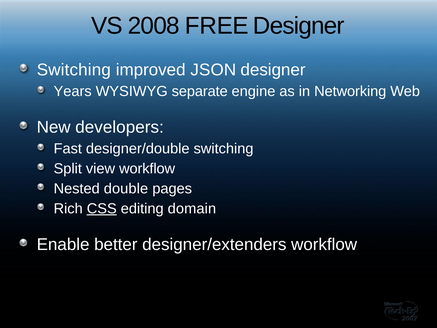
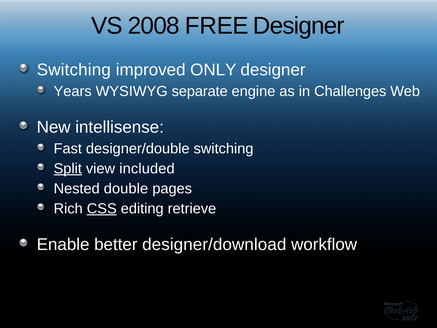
JSON: JSON -> ONLY (213, 70)
Networking: Networking -> Challenges (350, 91)
developers: developers -> intellisense (120, 127)
Split underline: none -> present (68, 168)
view workflow: workflow -> included (147, 168)
domain: domain -> retrieve (192, 208)
designer/extenders: designer/extenders -> designer/download (214, 244)
